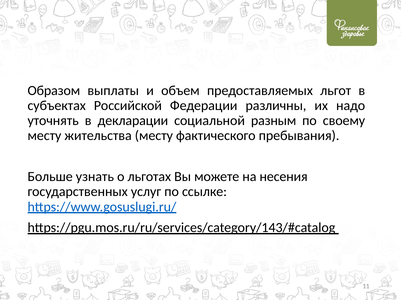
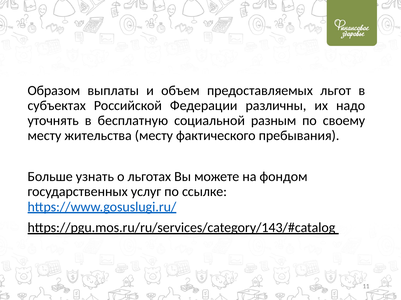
декларации: декларации -> бесплатную (133, 121)
несения: несения -> фондом (284, 177)
